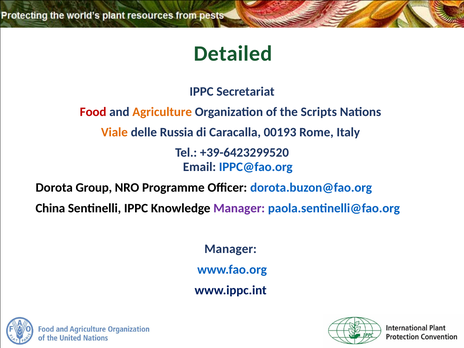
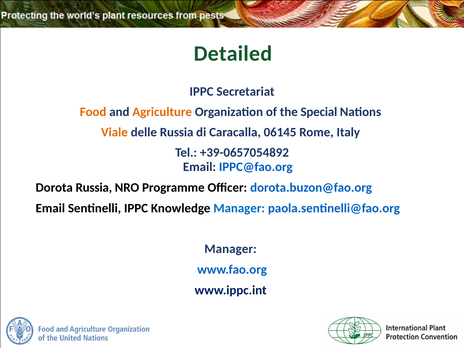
Food colour: red -> orange (93, 112)
Scripts: Scripts -> Special (319, 112)
00193: 00193 -> 06145 (280, 132)
+39-6423299520: +39-6423299520 -> +39-0657054892 (244, 153)
Dorota Group: Group -> Russia (94, 188)
China: China -> Email (50, 208)
Manager colour: purple -> blue (239, 208)
